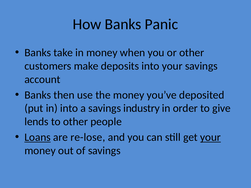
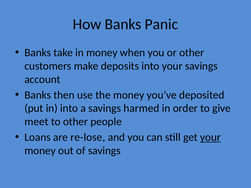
industry: industry -> harmed (141, 108)
lends: lends -> meet (36, 122)
Loans underline: present -> none (38, 137)
